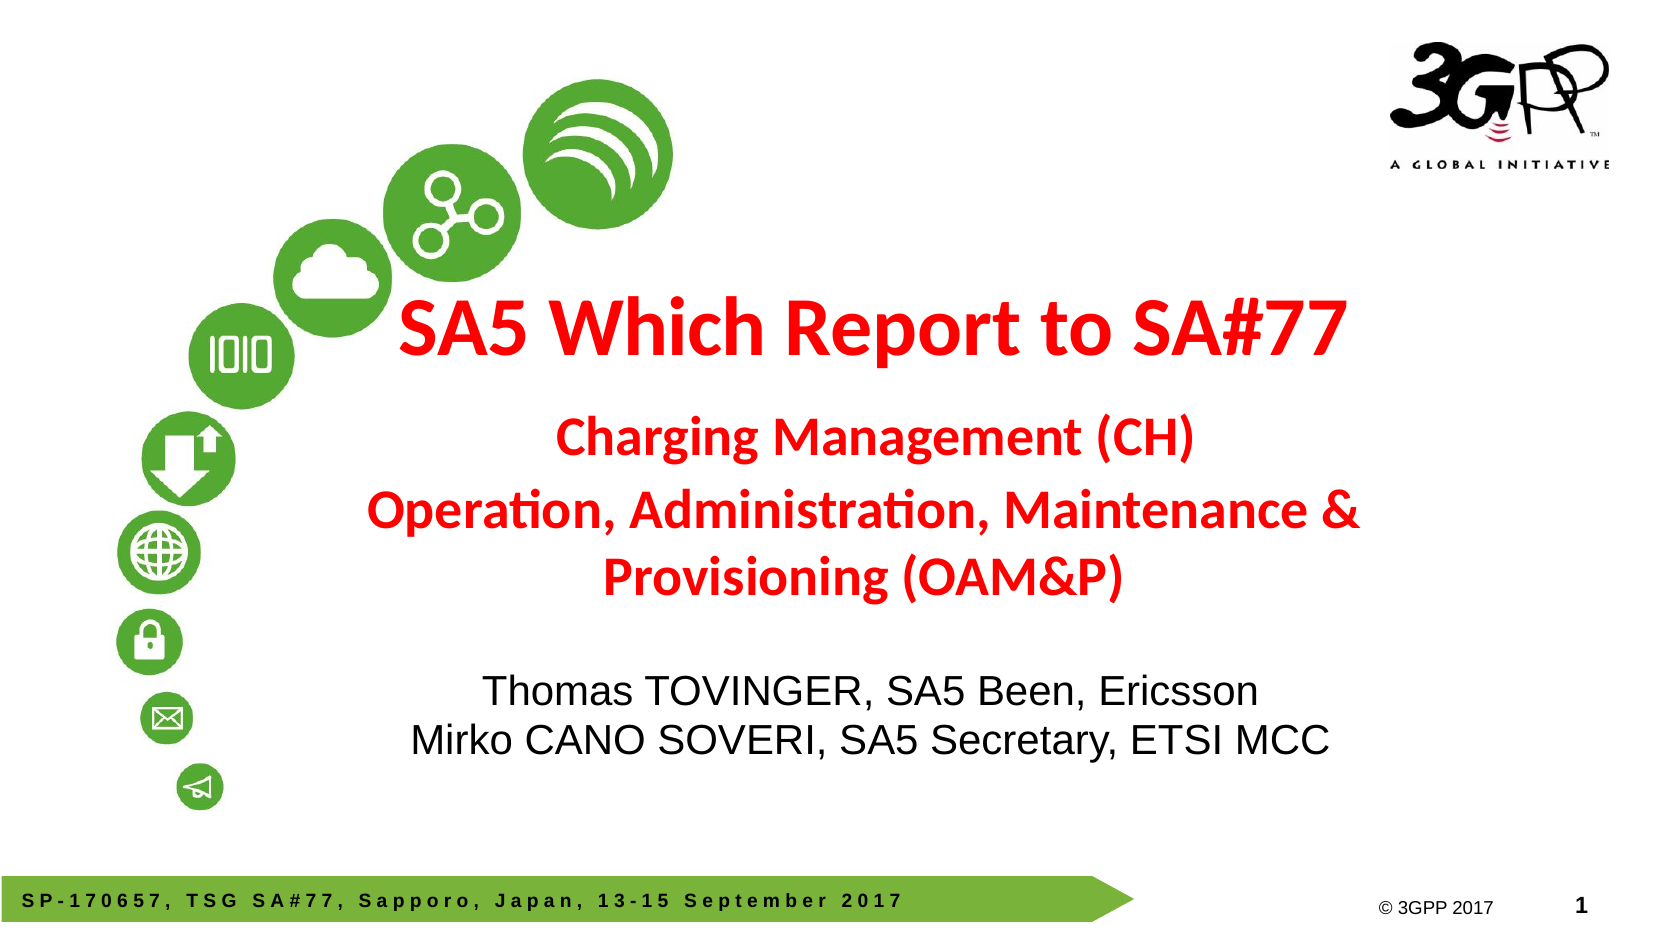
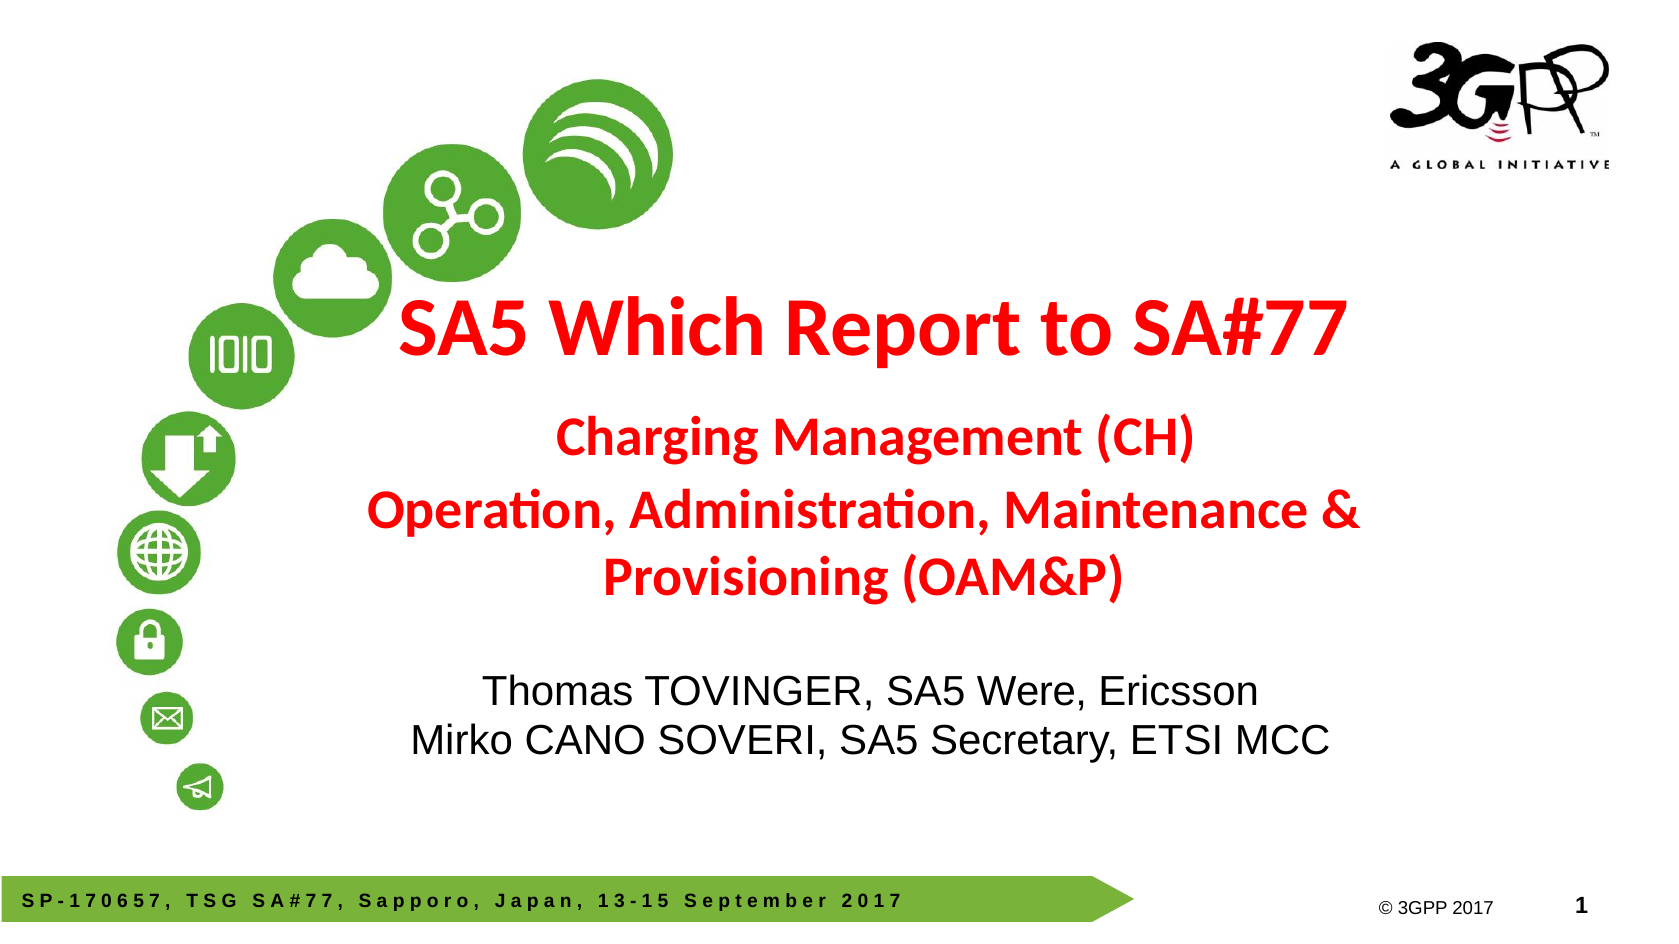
Been: Been -> Were (1032, 692)
